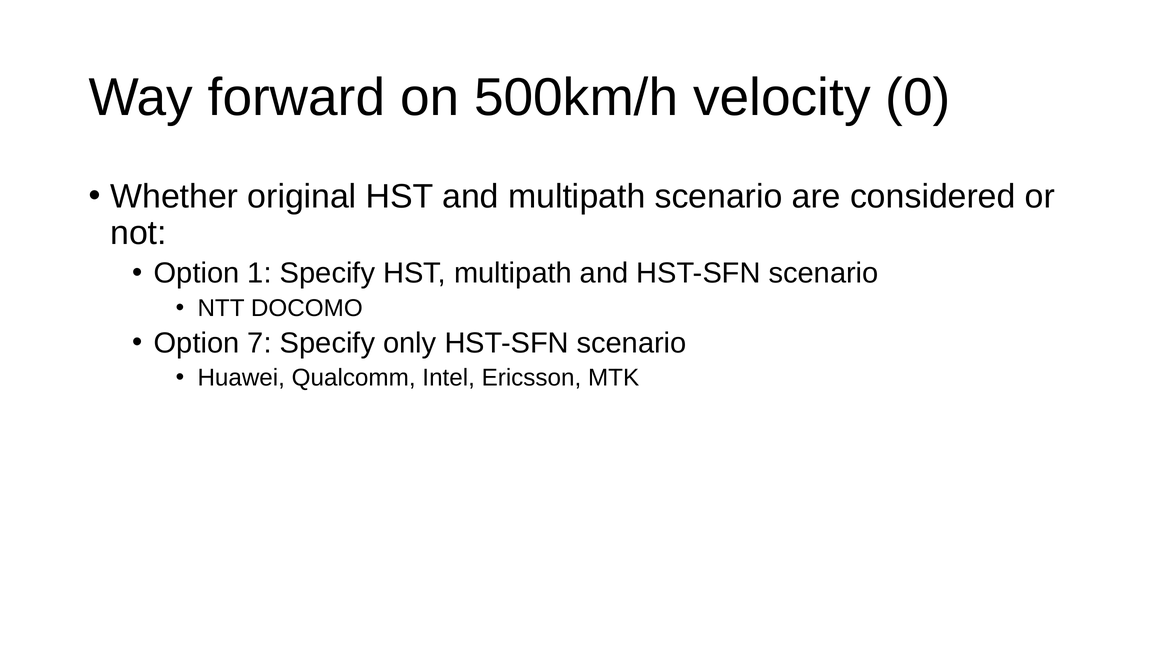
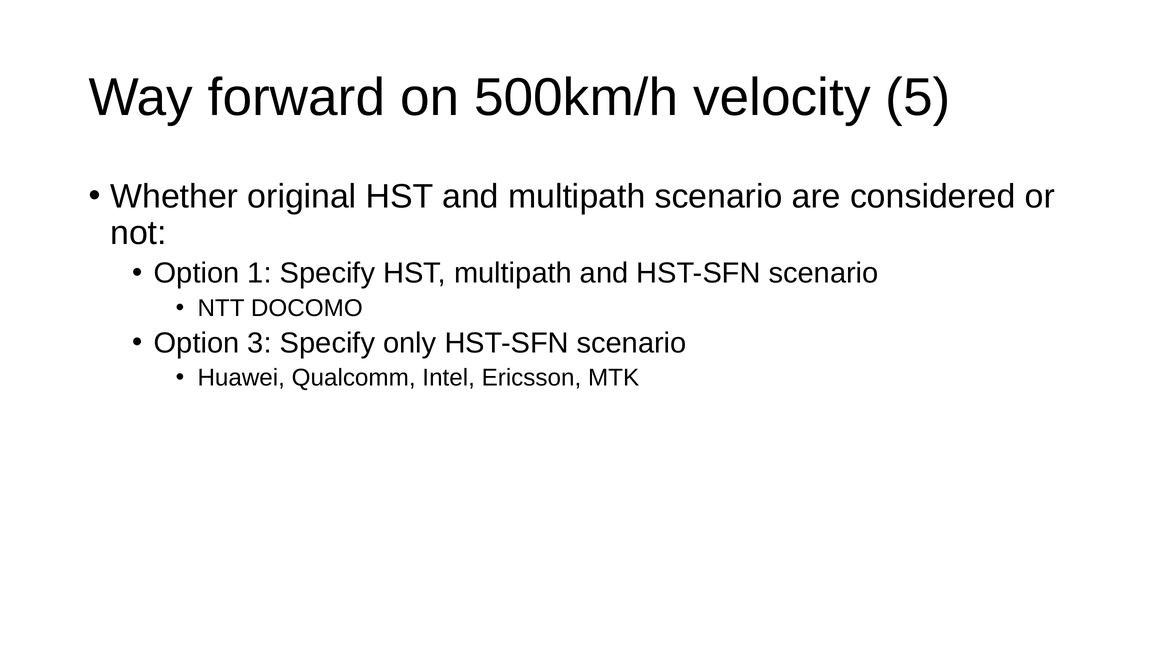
0: 0 -> 5 (918, 98)
7: 7 -> 3 (260, 343)
